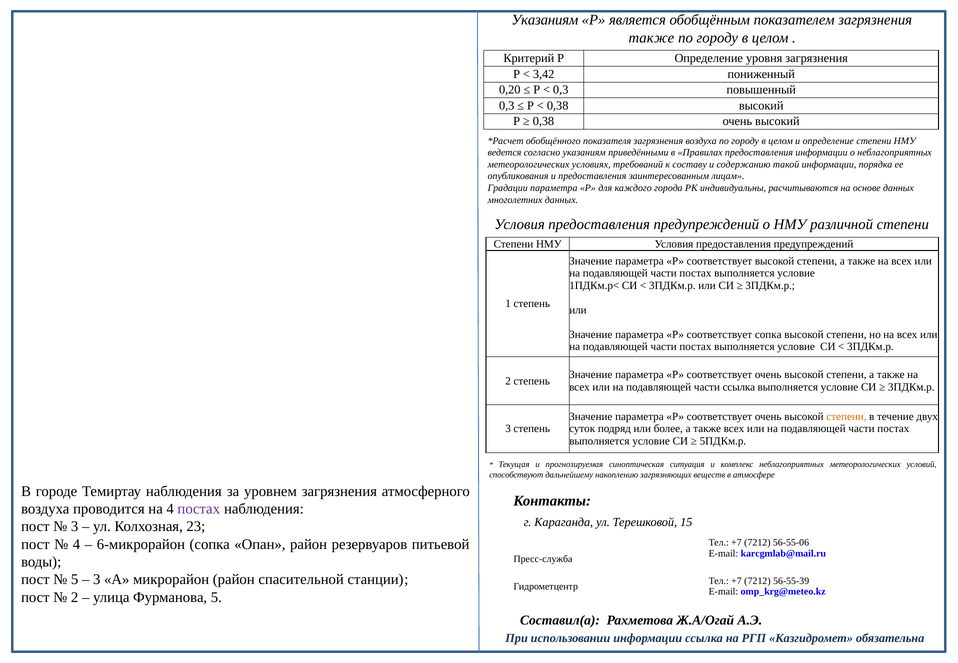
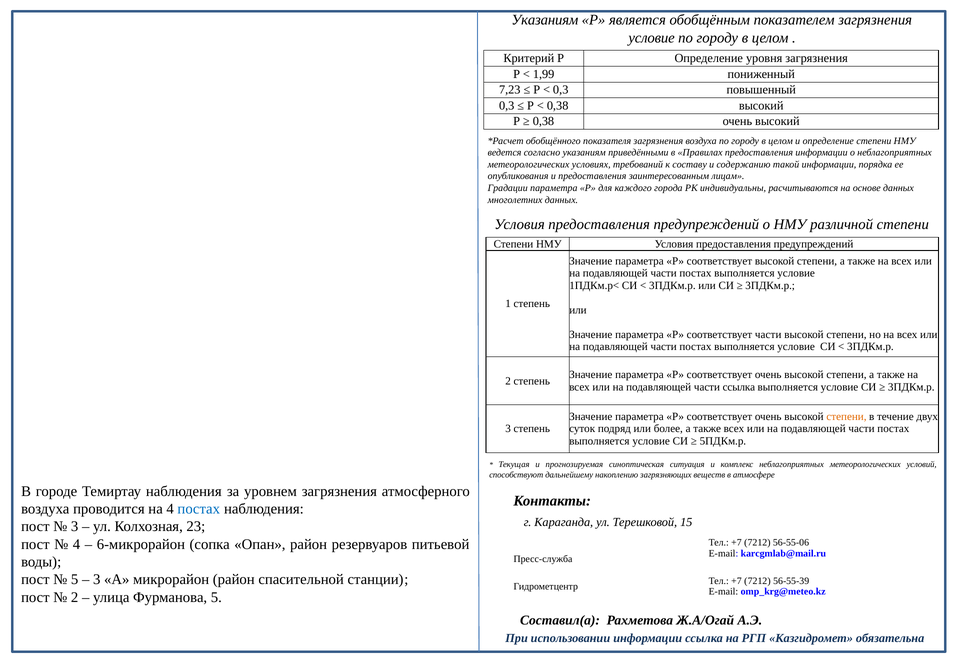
также: также -> условие (652, 38)
3,42: 3,42 -> 1,99 (544, 74)
0,20: 0,20 -> 7,23 (510, 90)
соответствует сопка: сопка -> части (768, 335)
постах colour: purple -> blue (199, 509)
